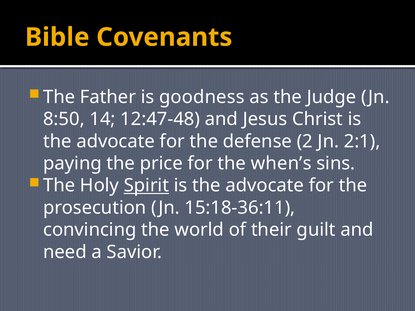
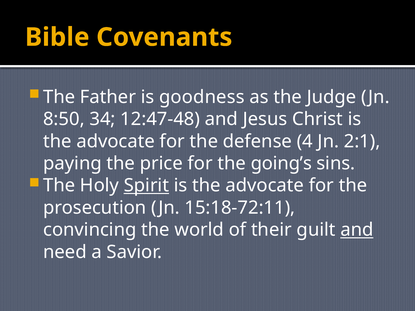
14: 14 -> 34 (102, 119)
2: 2 -> 4 (305, 141)
when’s: when’s -> going’s (281, 164)
15:18-36:11: 15:18-36:11 -> 15:18-72:11 (240, 208)
and underline: none -> present (357, 230)
